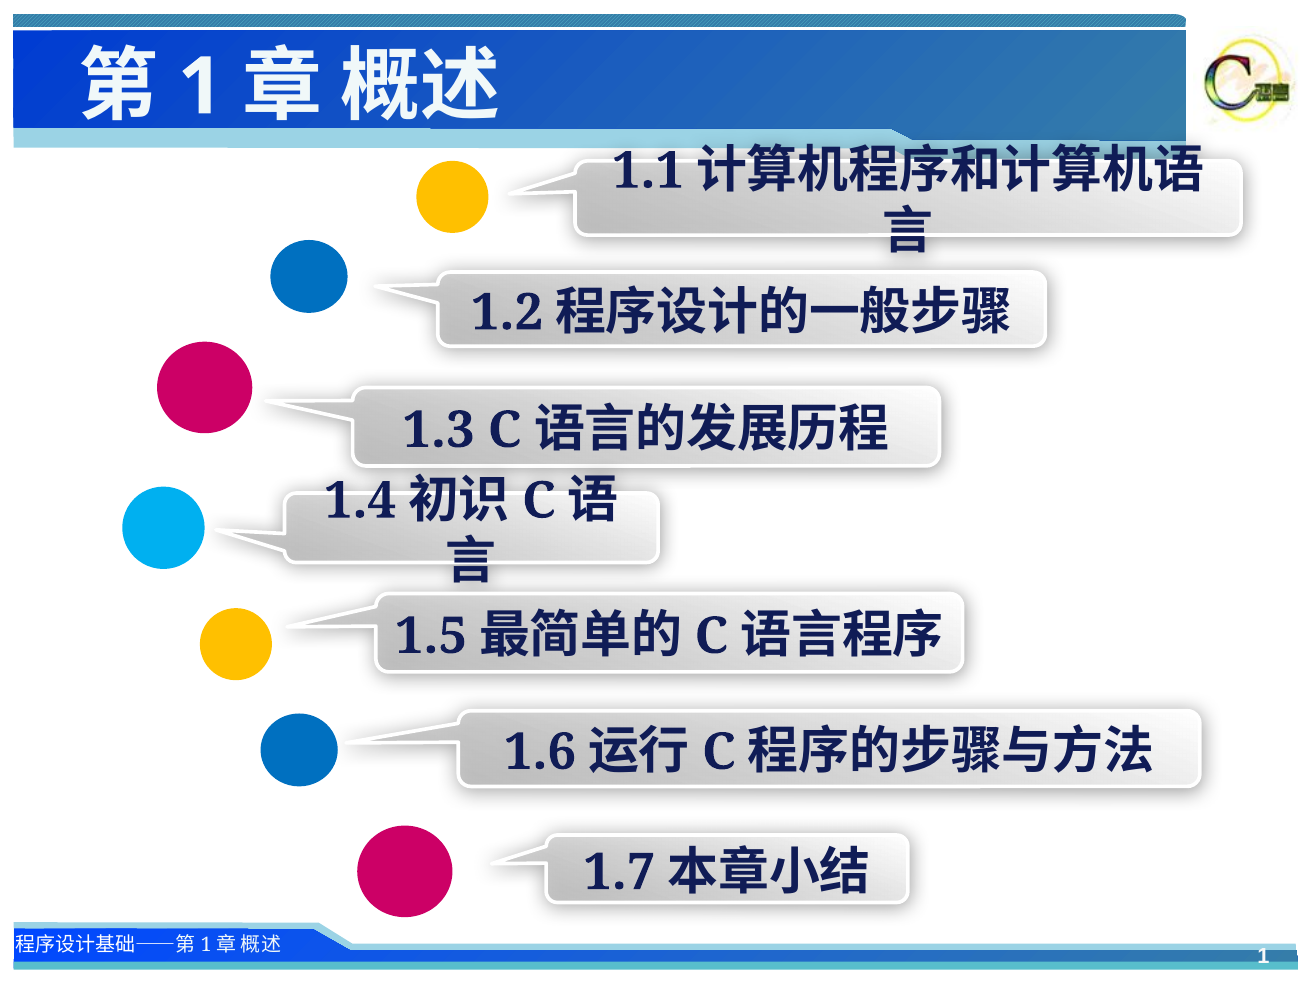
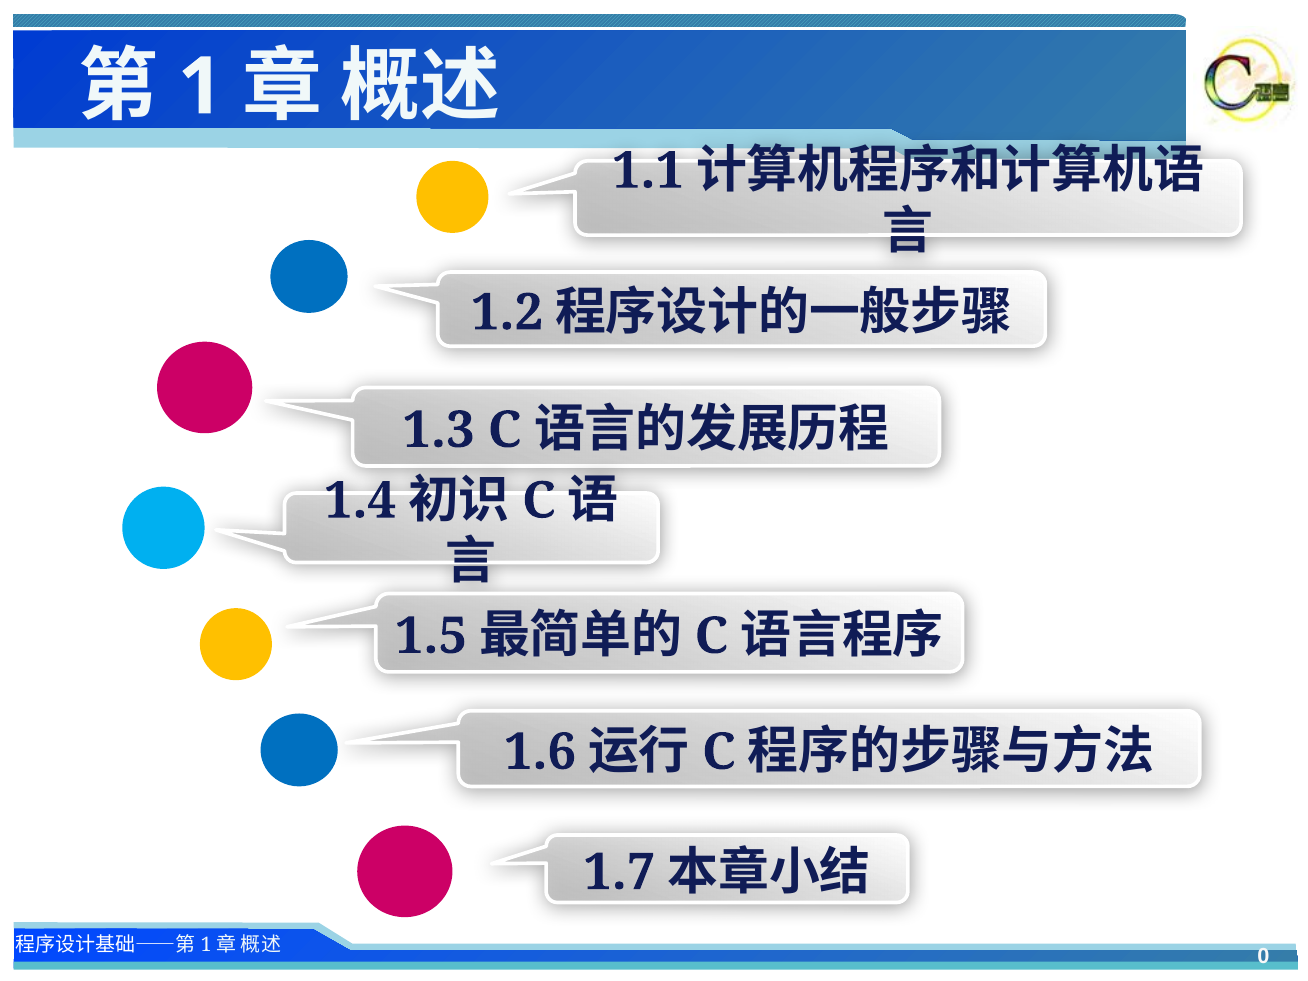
1: 1 -> 0 (1263, 956)
